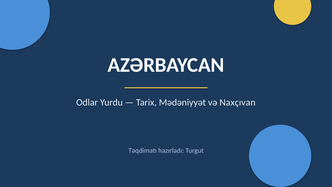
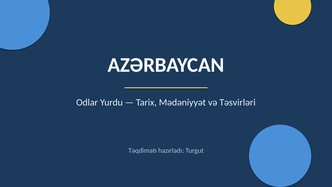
Naxçıvan: Naxçıvan -> Təsvirləri (238, 102)
